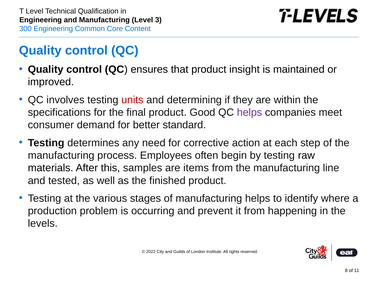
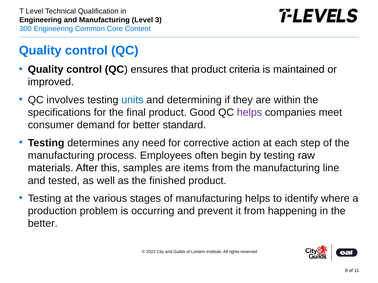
insight: insight -> criteria (245, 70)
units colour: red -> blue (132, 100)
levels: levels -> better (43, 224)
